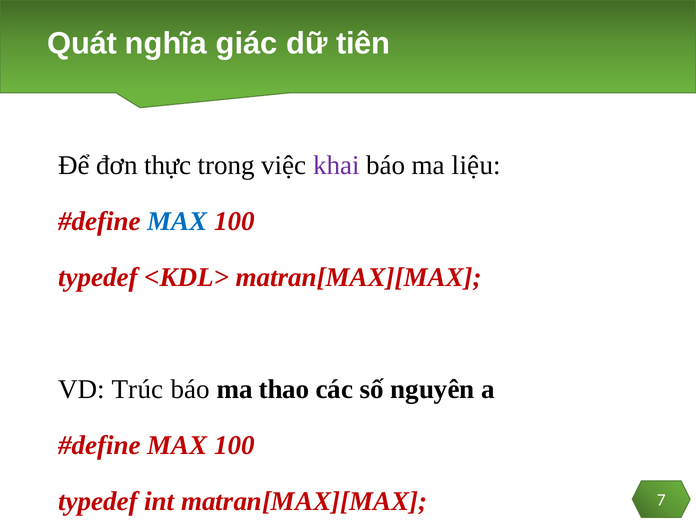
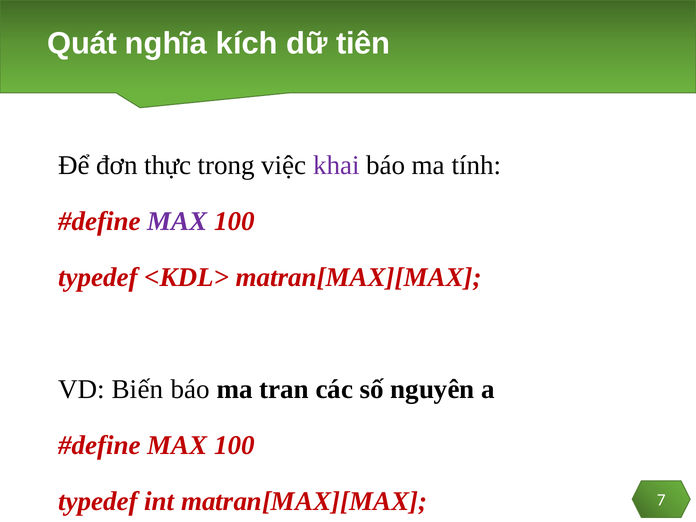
giác: giác -> kích (247, 43)
liệu: liệu -> tính (476, 165)
MAX colour: blue -> purple (177, 221)
Trúc: Trúc -> Biến (138, 390)
thao: thao -> tran (284, 390)
